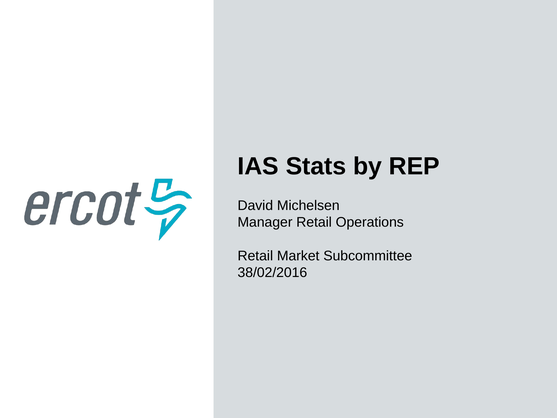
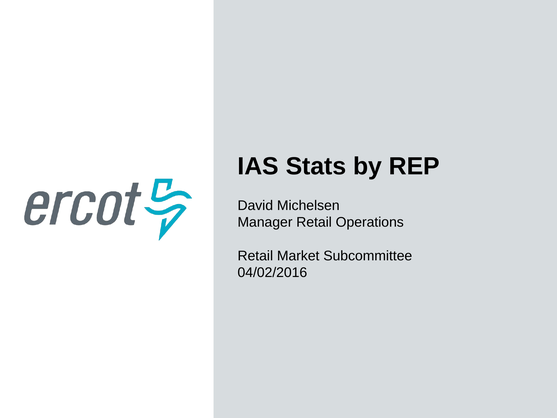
38/02/2016: 38/02/2016 -> 04/02/2016 (272, 272)
